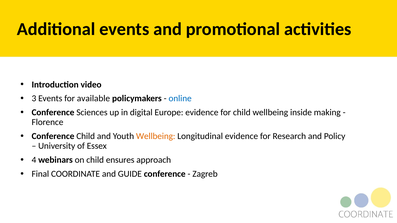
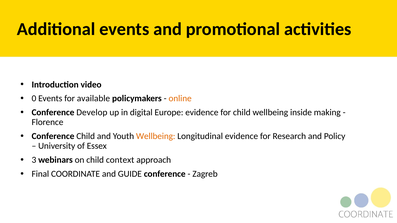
3: 3 -> 0 (34, 99)
online colour: blue -> orange (180, 99)
Sciences: Sciences -> Develop (92, 113)
4: 4 -> 3 (34, 160)
ensures: ensures -> context (120, 160)
